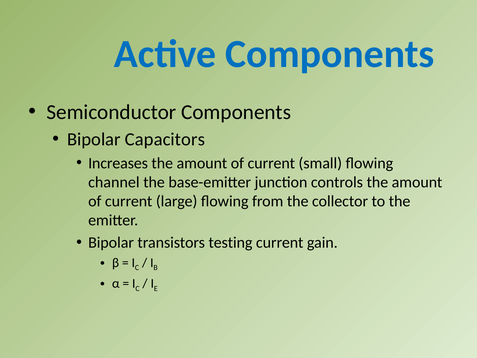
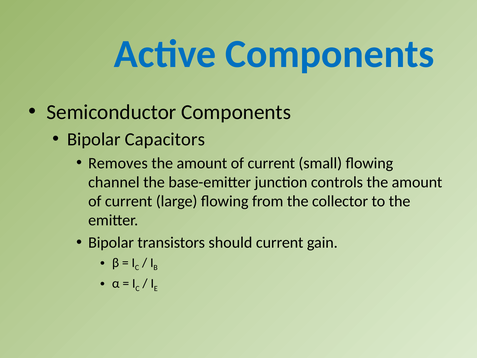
Increases: Increases -> Removes (118, 163)
testing: testing -> should (230, 242)
